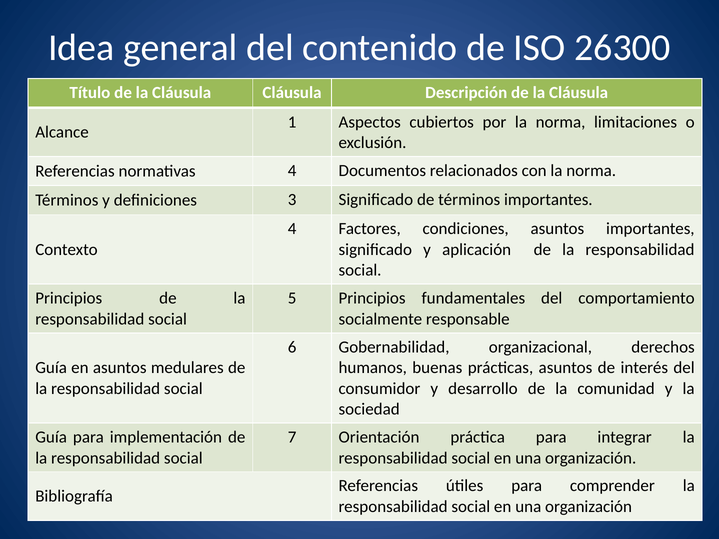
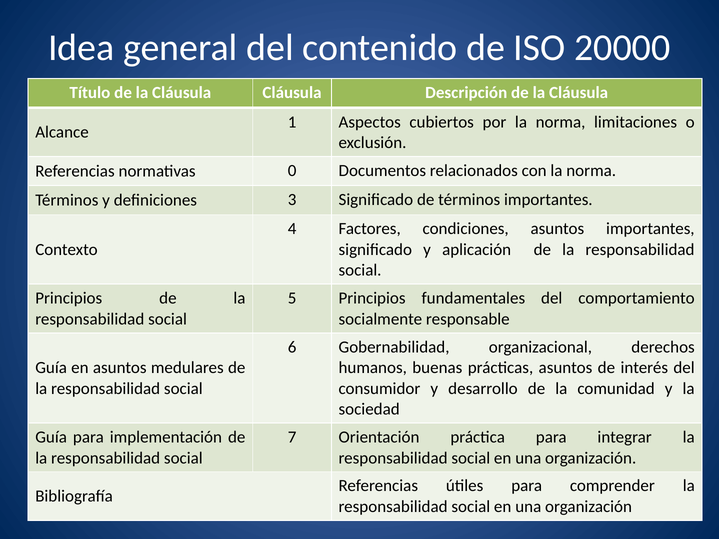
26300: 26300 -> 20000 (622, 48)
normativas 4: 4 -> 0 (292, 171)
